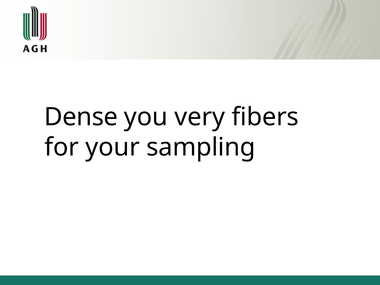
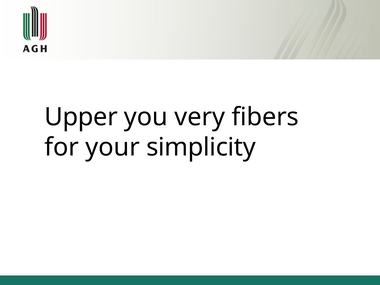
Dense: Dense -> Upper (81, 117)
sampling: sampling -> simplicity (201, 147)
